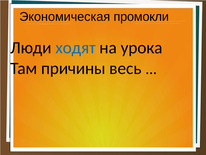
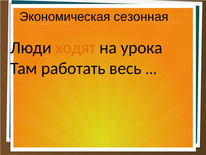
промокли: промокли -> сезонная (141, 17)
ходят colour: blue -> orange (76, 48)
причины: причины -> работать (73, 68)
